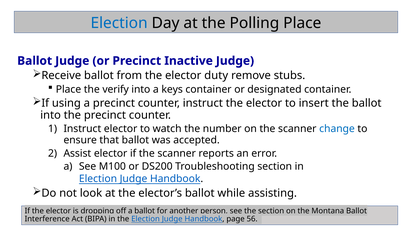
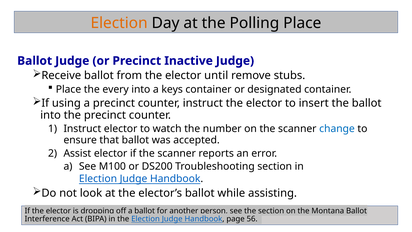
Election colour: blue -> orange (119, 23)
duty: duty -> until (216, 75)
verify: verify -> every (116, 89)
